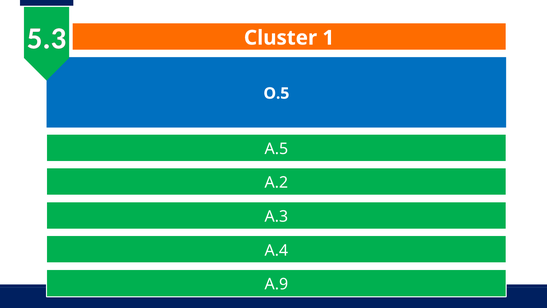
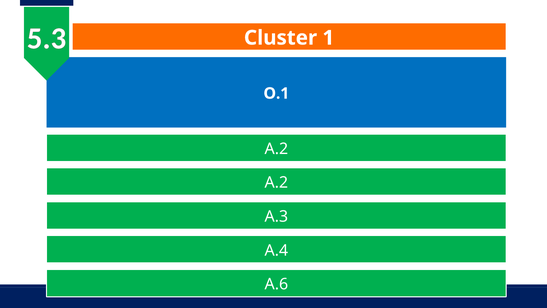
O.5: O.5 -> O.1 (276, 93)
A.5: A.5 -> A.2 (276, 149)
A.9: A.9 -> A.6 (276, 284)
